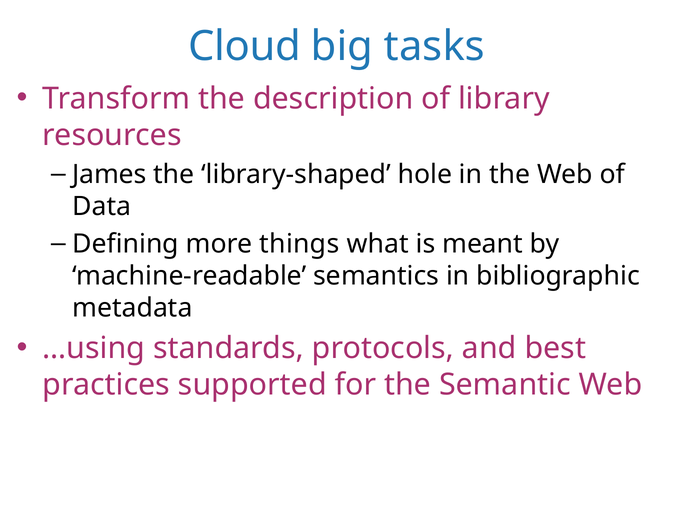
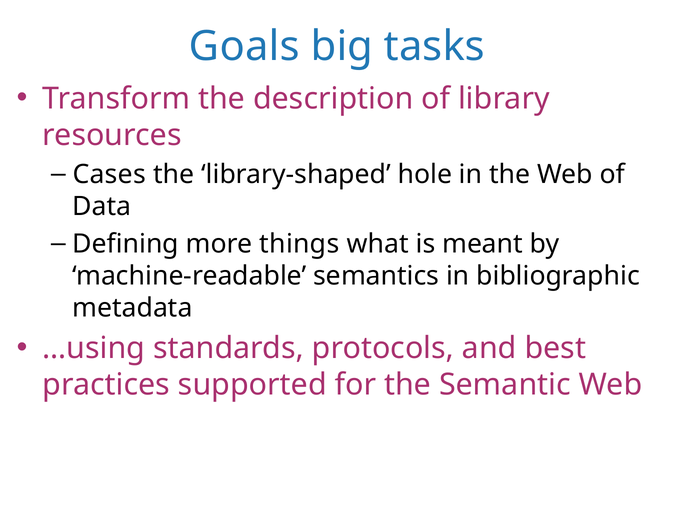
Cloud: Cloud -> Goals (244, 46)
James: James -> Cases (109, 174)
